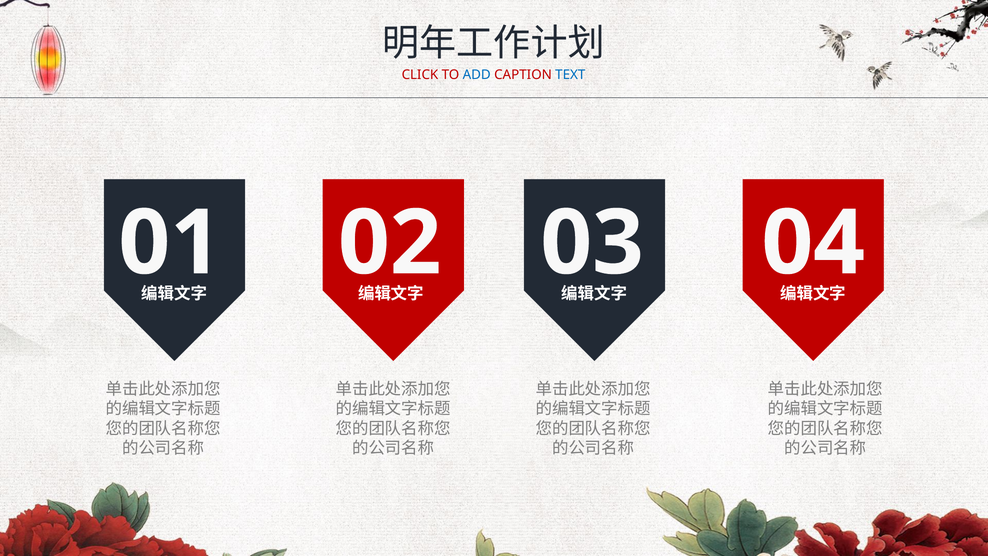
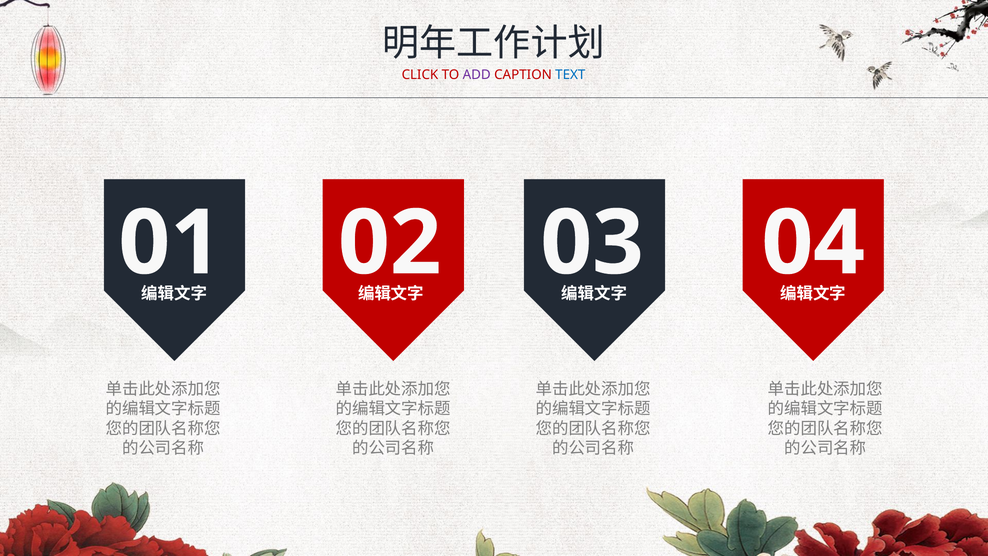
ADD colour: blue -> purple (477, 75)
